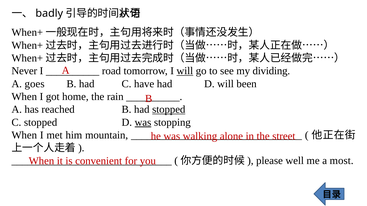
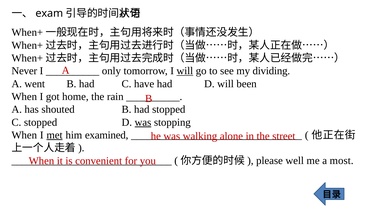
badly: badly -> exam (49, 13)
road: road -> only (111, 71)
goes: goes -> went (35, 84)
reached: reached -> shouted (58, 110)
stopped underline: present -> none (169, 110)
met underline: none -> present (55, 135)
mountain: mountain -> examined (107, 135)
